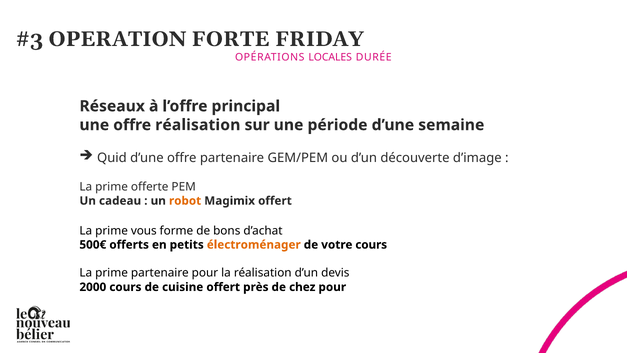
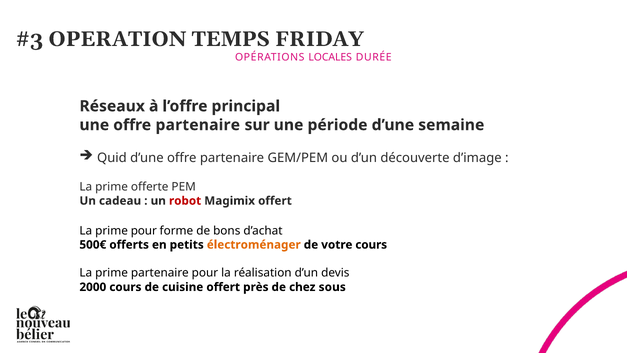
FORTE: FORTE -> TEMPS (231, 39)
une offre réalisation: réalisation -> partenaire (198, 125)
robot colour: orange -> red (185, 201)
prime vous: vous -> pour (144, 230)
chez pour: pour -> sous (332, 287)
